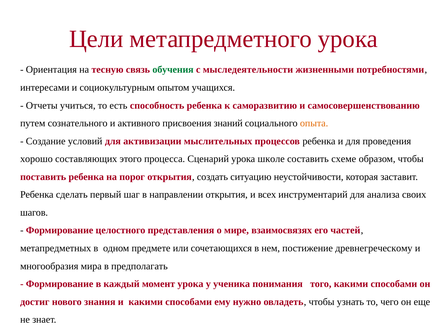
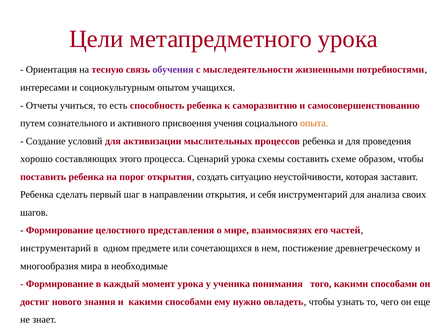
обучения colour: green -> purple (173, 70)
знаний: знаний -> учения (228, 123)
школе: школе -> схемы (271, 159)
всех: всех -> себя (267, 194)
метапредметных: метапредметных -> инструментарий (56, 248)
предполагать: предполагать -> необходимые (140, 266)
